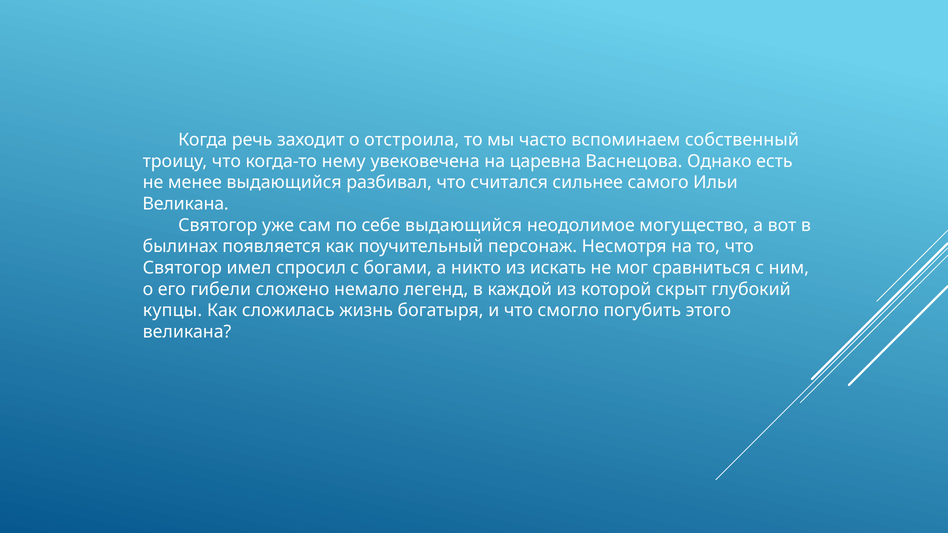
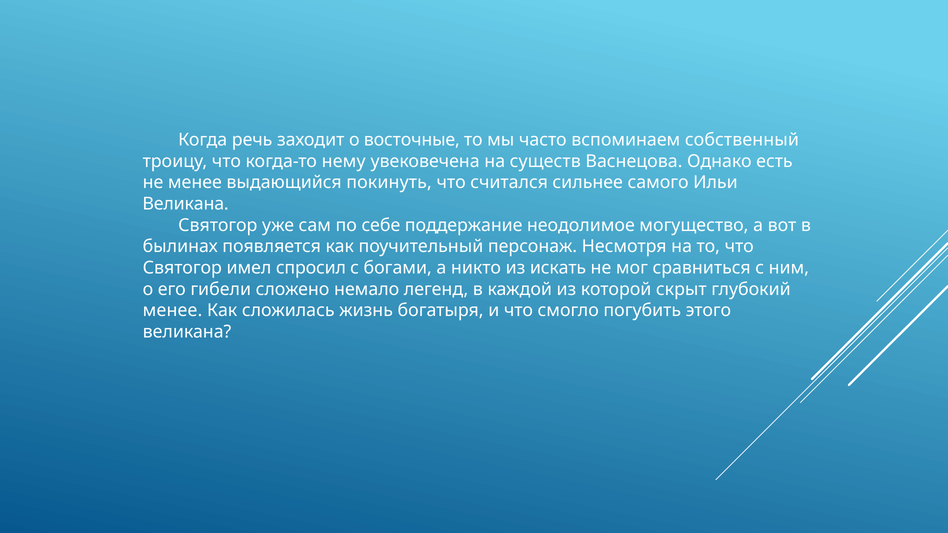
отстроила: отстроила -> восточные (412, 140)
царевна: царевна -> существ (545, 161)
разбивал: разбивал -> покинуть (389, 183)
себе выдающийся: выдающийся -> поддержание (464, 225)
купцы: купцы -> менее (173, 311)
